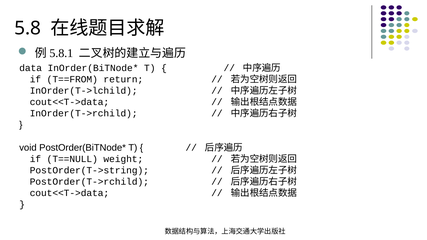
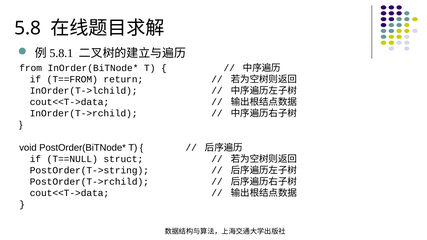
data: data -> from (31, 68)
weight: weight -> struct (123, 159)
